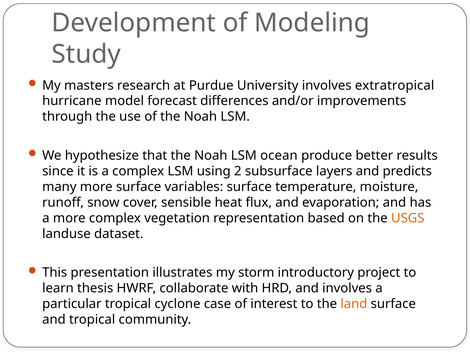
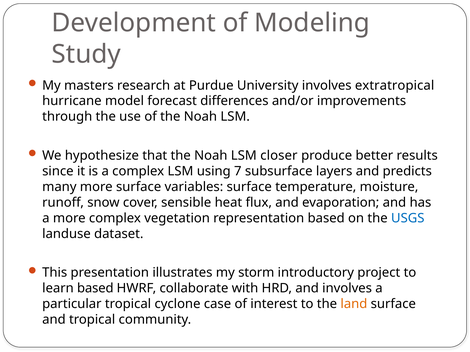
ocean: ocean -> closer (279, 156)
2: 2 -> 7 (238, 171)
USGS colour: orange -> blue (408, 218)
learn thesis: thesis -> based (95, 289)
